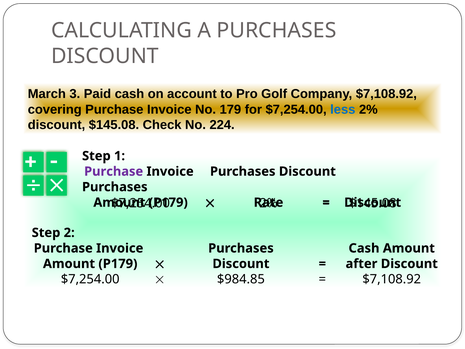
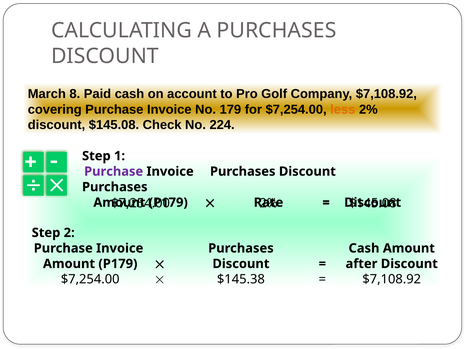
3: 3 -> 8 (75, 94)
less colour: blue -> orange (343, 109)
$984.85: $984.85 -> $145.38 (241, 279)
